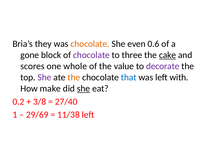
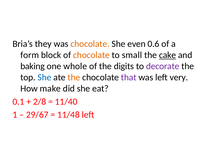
gone: gone -> form (30, 55)
chocolate colour: purple -> orange (91, 55)
three: three -> small (132, 55)
scores: scores -> baking (33, 66)
value: value -> digits (124, 66)
She colour: purple -> blue (44, 77)
that colour: blue -> purple (129, 77)
with: with -> very (179, 77)
she underline: present -> none (84, 88)
0.2: 0.2 -> 0.1 (18, 101)
3/8: 3/8 -> 2/8 (40, 101)
27/40: 27/40 -> 11/40 (66, 101)
29/69: 29/69 -> 29/67 (37, 114)
11/38: 11/38 -> 11/48 (69, 114)
